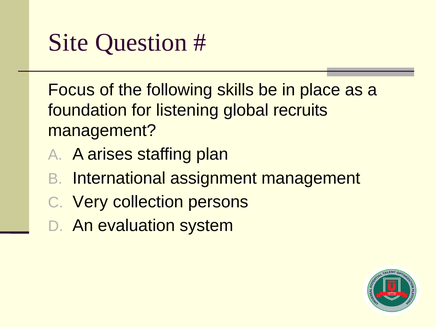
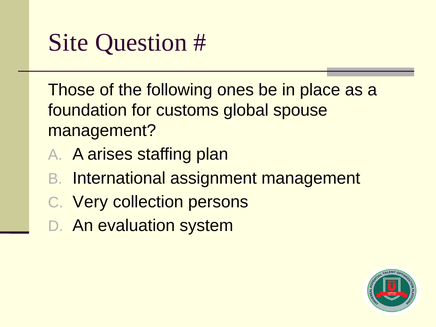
Focus: Focus -> Those (71, 90)
skills: skills -> ones (235, 90)
listening: listening -> customs (187, 110)
recruits: recruits -> spouse (300, 110)
